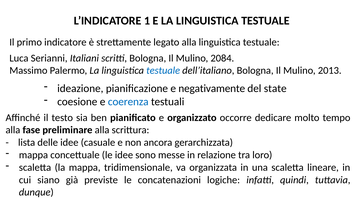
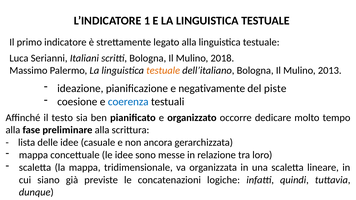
2084: 2084 -> 2018 (222, 58)
testuale colour: blue -> orange (163, 71)
state: state -> piste (275, 88)
